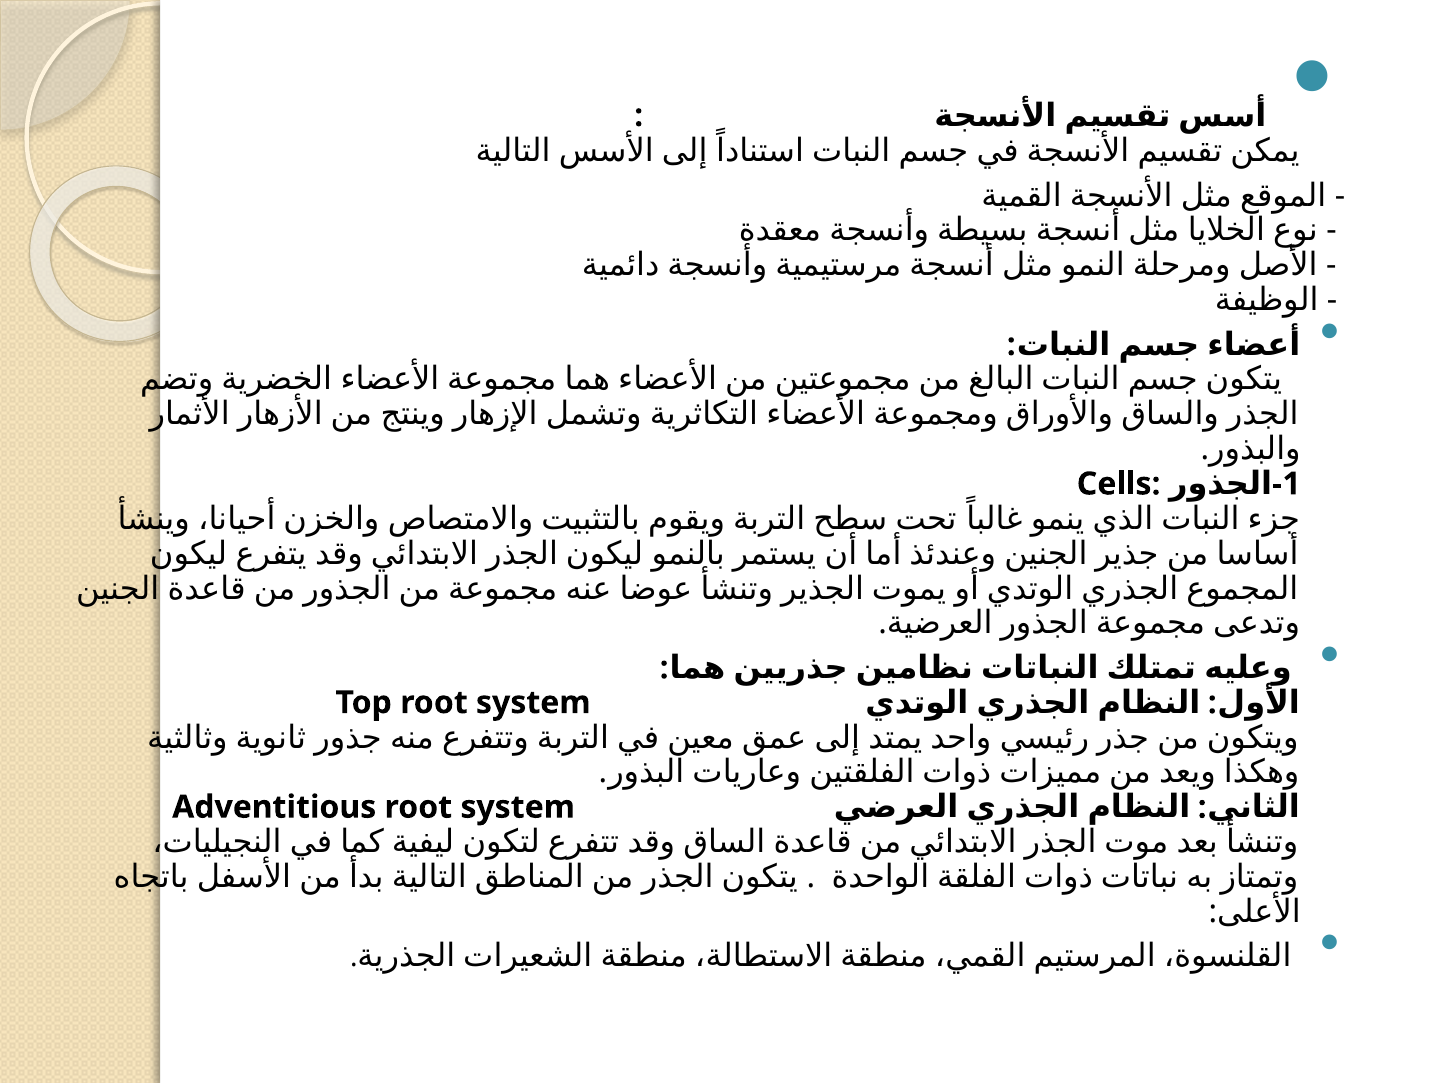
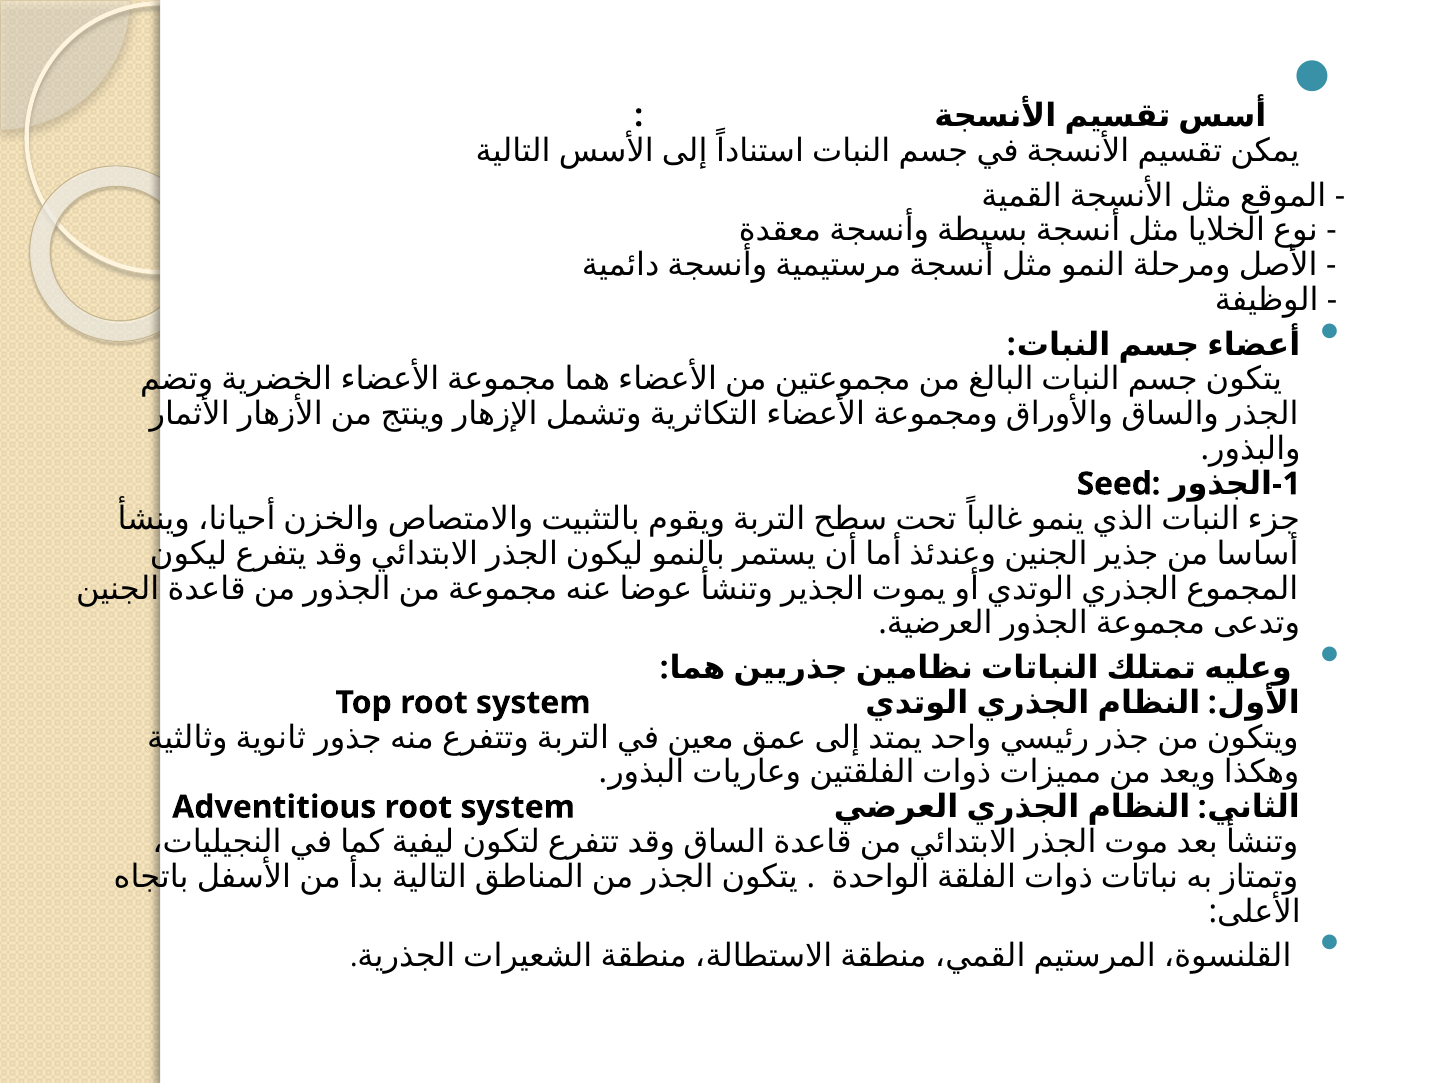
Cells: Cells -> Seed (1114, 484)
